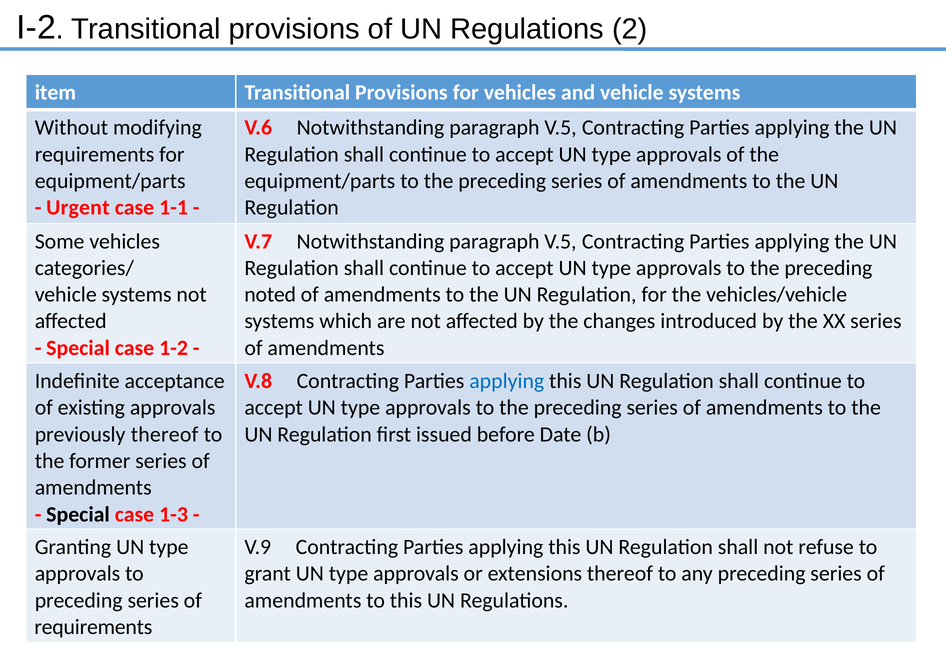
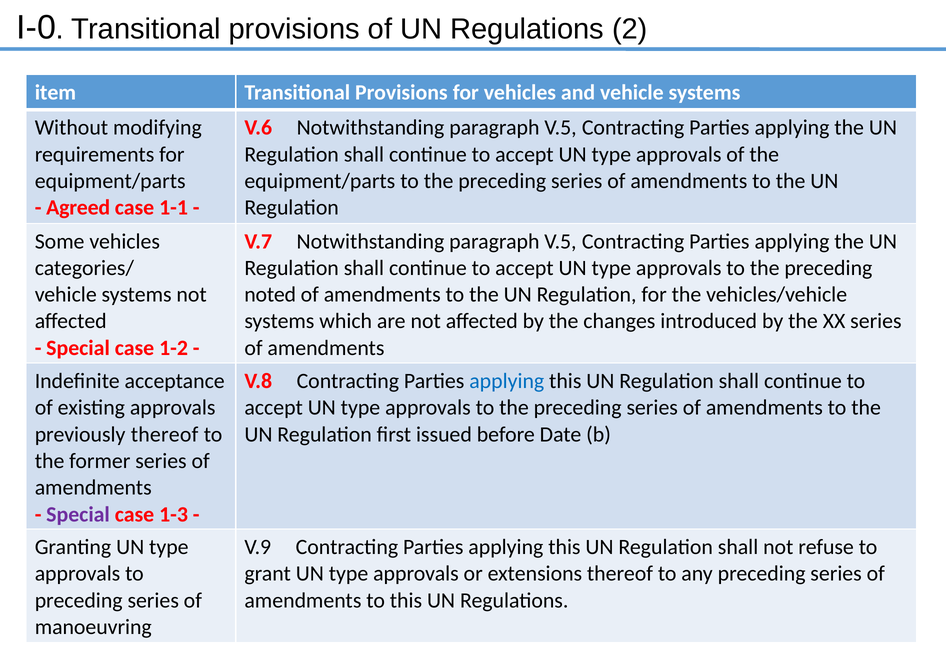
I-2: I-2 -> I-0 (36, 28)
Urgent: Urgent -> Agreed (78, 208)
Special colour: black -> purple (78, 514)
requirements: requirements -> manoeuvring (93, 627)
